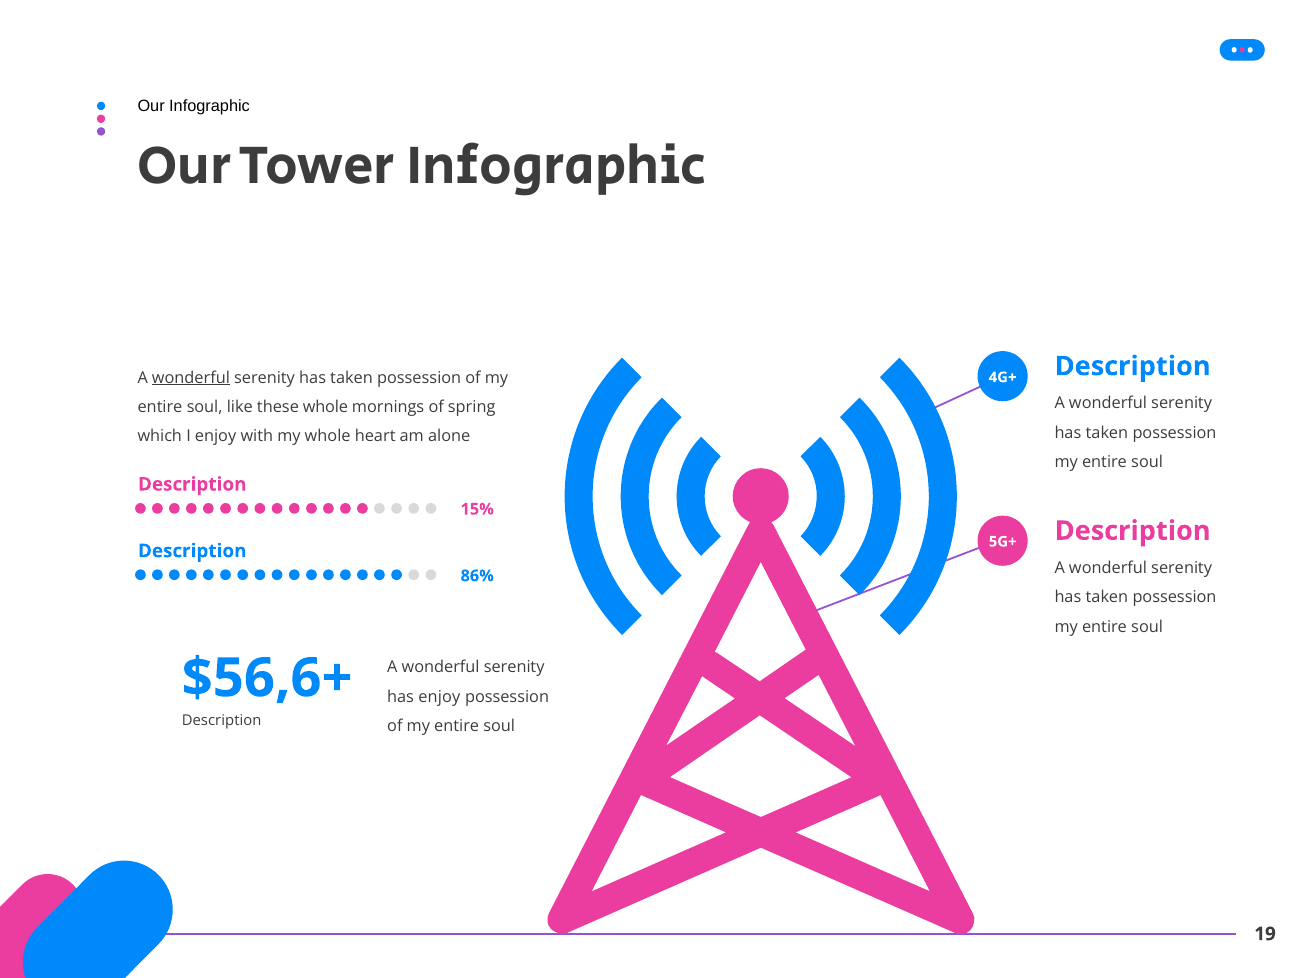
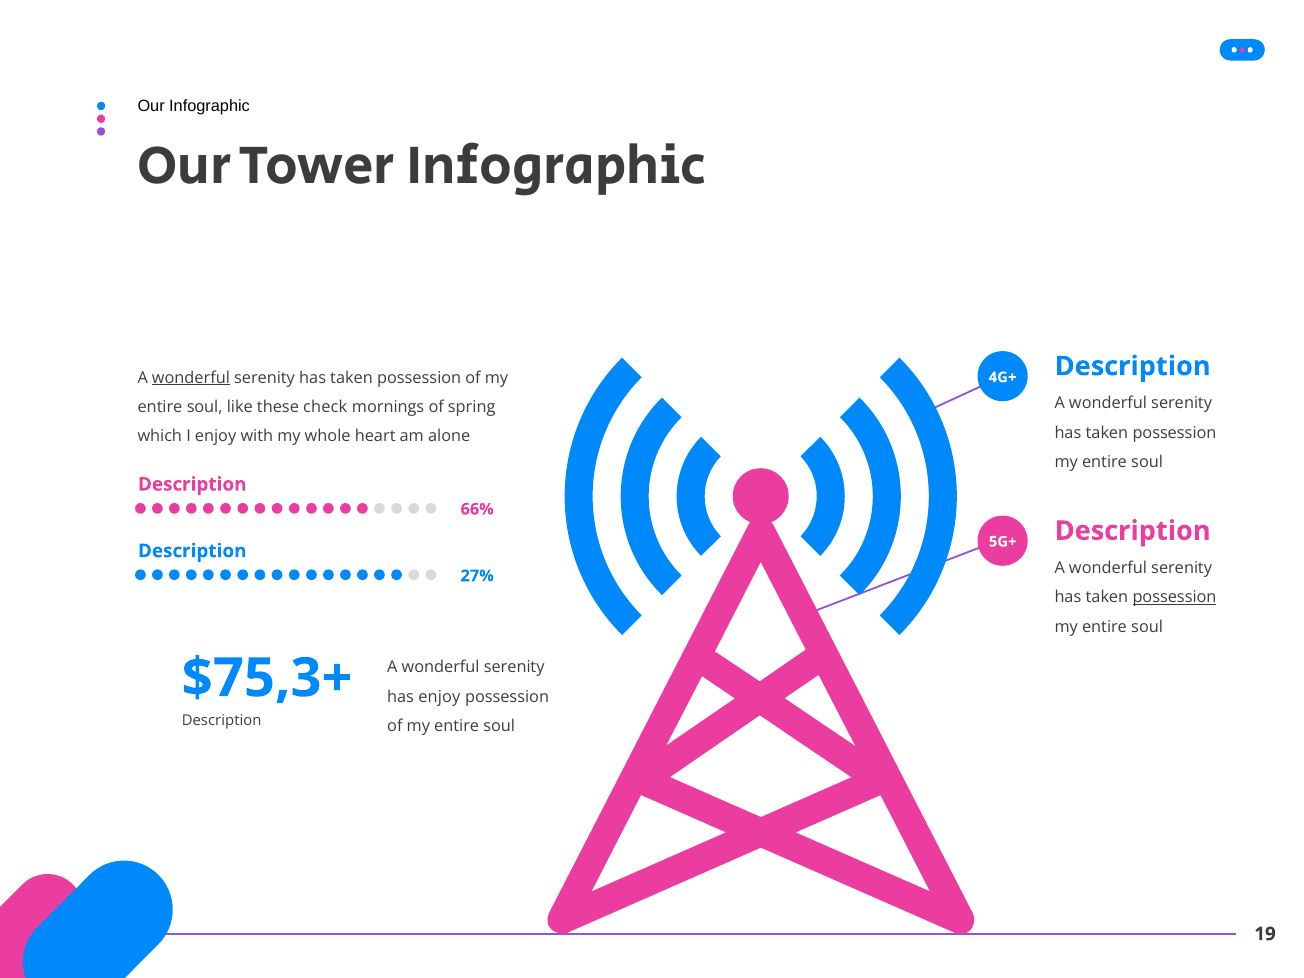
these whole: whole -> check (325, 407)
15%: 15% -> 66% (477, 509)
86%: 86% -> 27% (477, 576)
possession underline: none -> present (1174, 597)
$56,6+: $56,6+ -> $75,3+ (267, 678)
